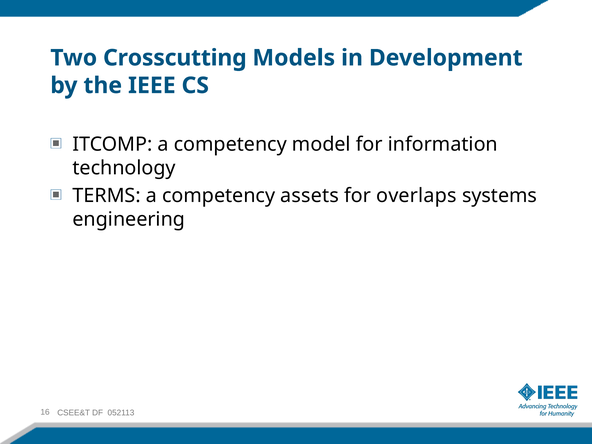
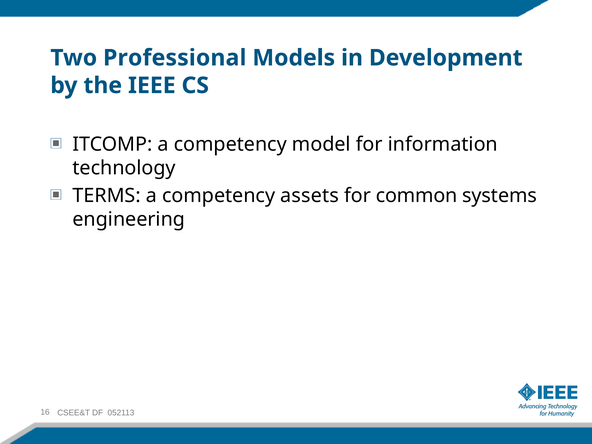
Crosscutting: Crosscutting -> Professional (175, 58)
overlaps: overlaps -> common (417, 196)
